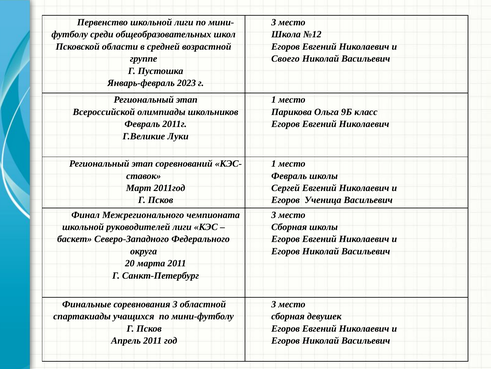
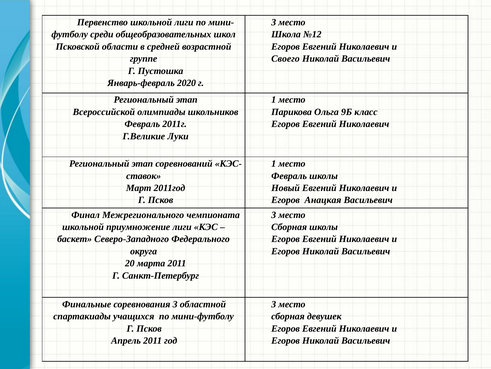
2023: 2023 -> 2020 (186, 83)
Сергей: Сергей -> Новый (286, 188)
Ученица: Ученица -> Анацкая (323, 200)
руководителей: руководителей -> приумножение (138, 227)
